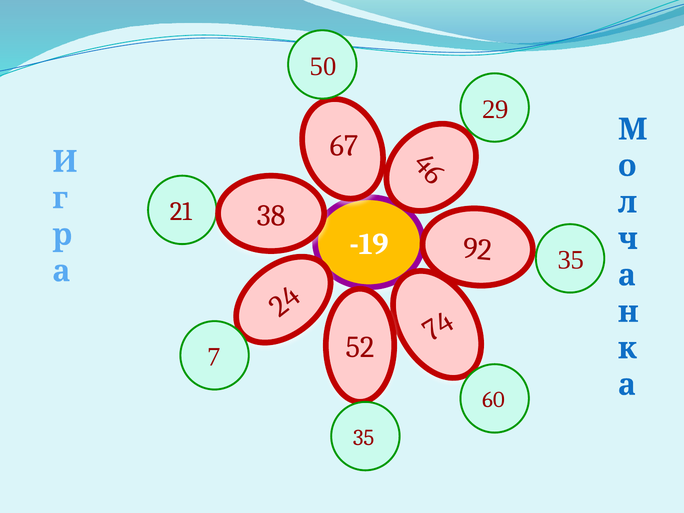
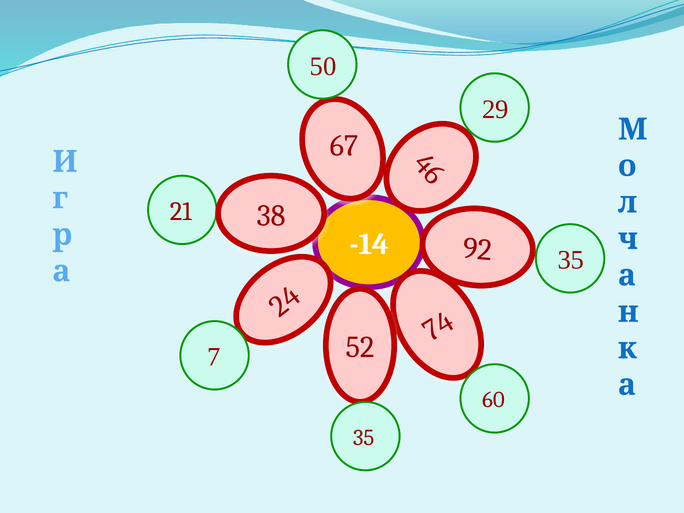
-19: -19 -> -14 (369, 244)
